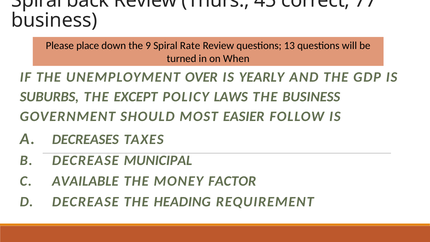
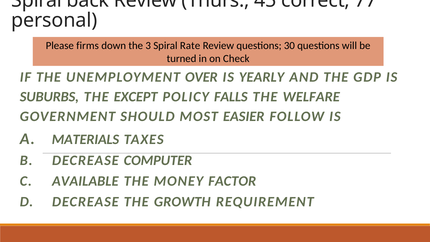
business: business -> personal (54, 20)
place: place -> firms (88, 46)
9: 9 -> 3 (148, 46)
13: 13 -> 30 (289, 46)
When: When -> Check (236, 59)
LAWS: LAWS -> FALLS (231, 97)
THE BUSINESS: BUSINESS -> WELFARE (311, 97)
DECREASES: DECREASES -> MATERIALS (85, 139)
MUNICIPAL: MUNICIPAL -> COMPUTER (158, 160)
HEADING: HEADING -> GROWTH (182, 202)
